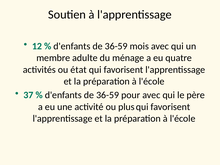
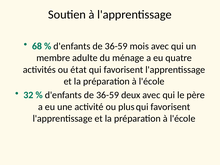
12: 12 -> 68 (37, 46)
37: 37 -> 32 (28, 95)
pour: pour -> deux (131, 95)
